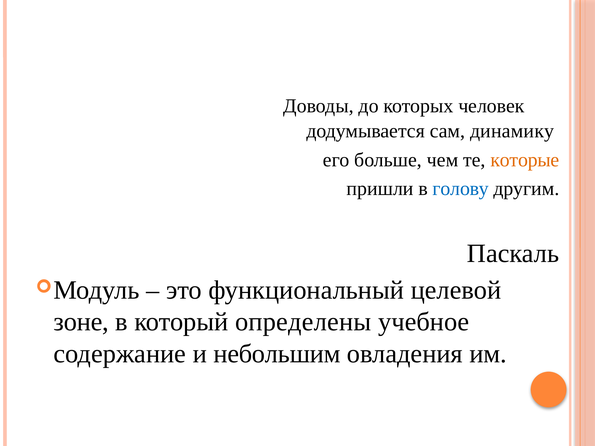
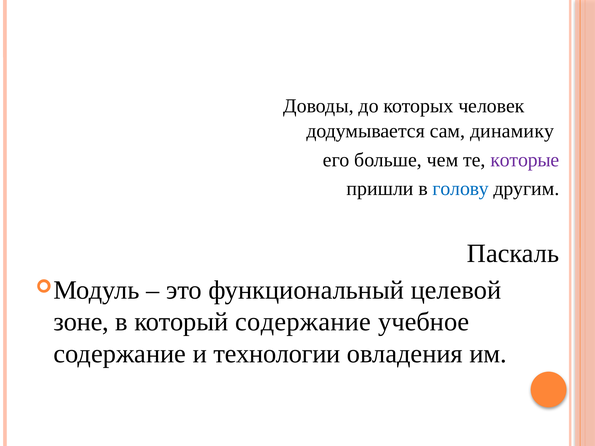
которые colour: orange -> purple (525, 160)
который определены: определены -> содержание (303, 322)
небольшим: небольшим -> технологии (277, 354)
